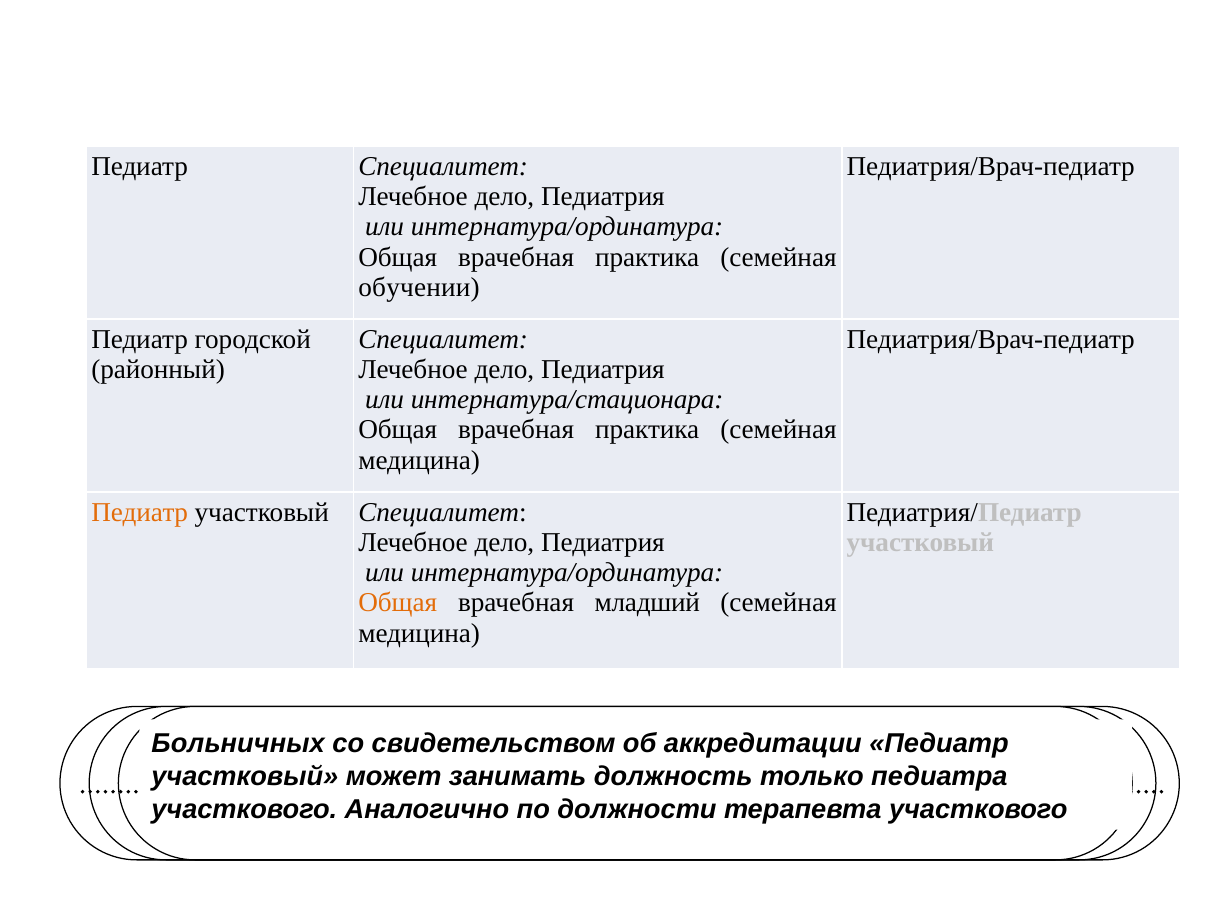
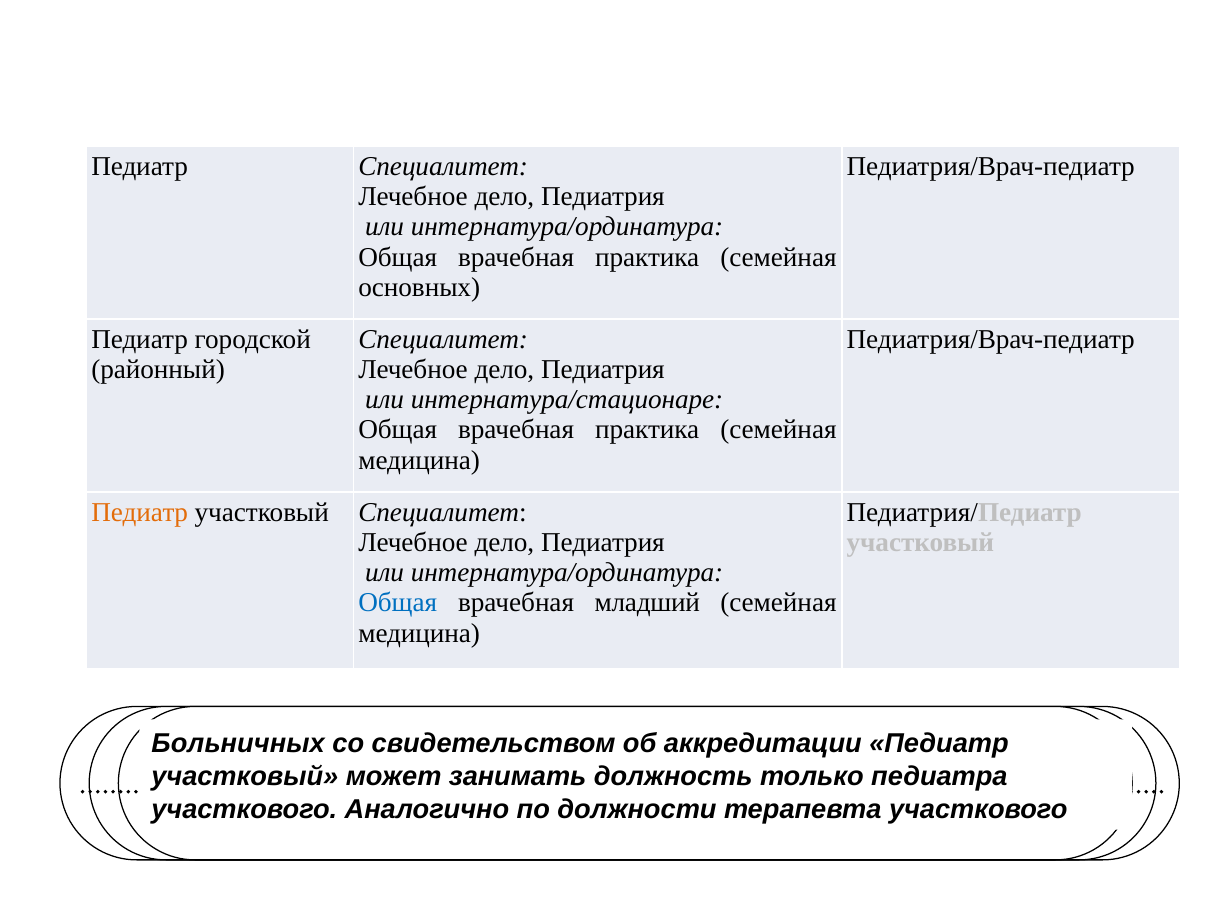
обучении: обучении -> основных (419, 287)
интернатура/стационара: интернатура/стационара -> интернатура/стационаре (567, 400)
Общая colour: orange -> blue (398, 603)
